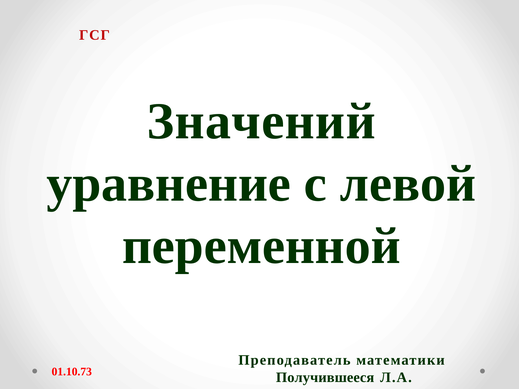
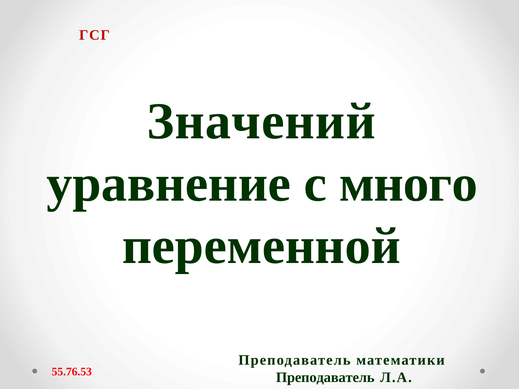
левой: левой -> много (408, 184)
01.10.73: 01.10.73 -> 55.76.53 (72, 372)
Получившееся: Получившееся -> Преподаватель (325, 378)
